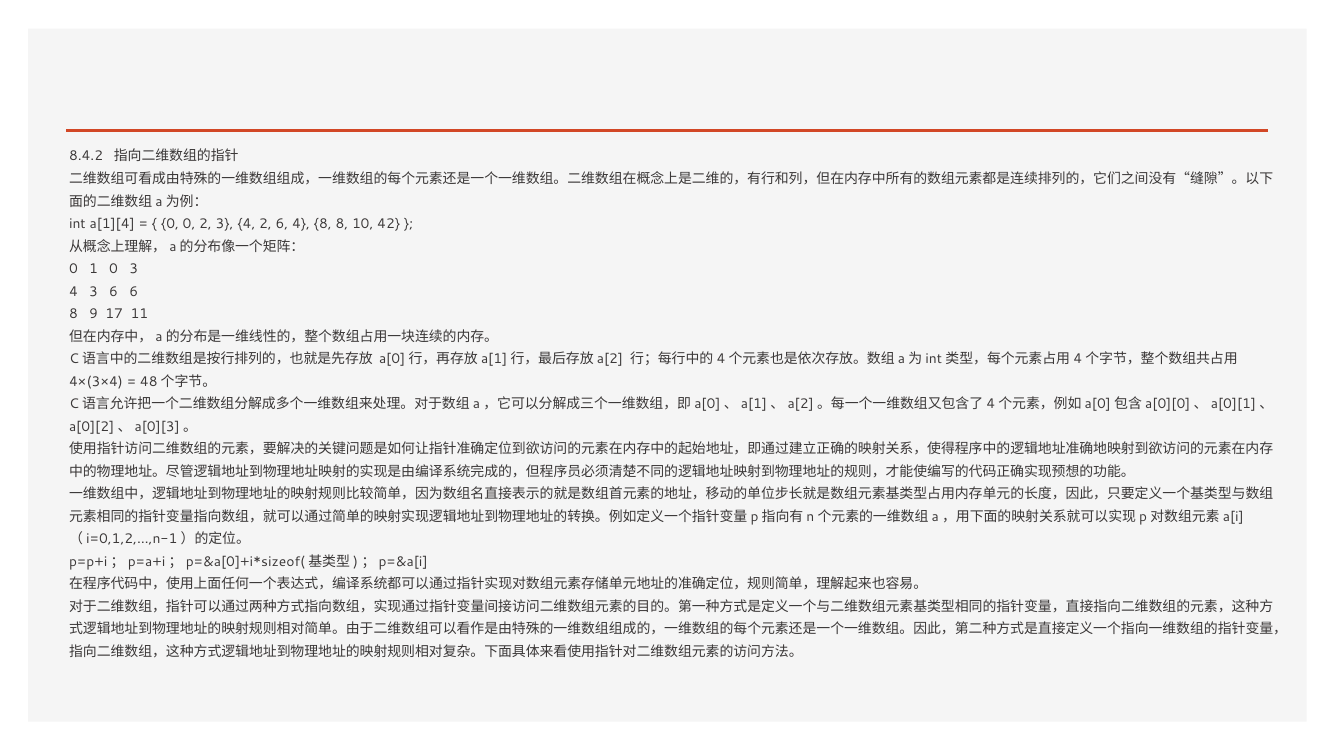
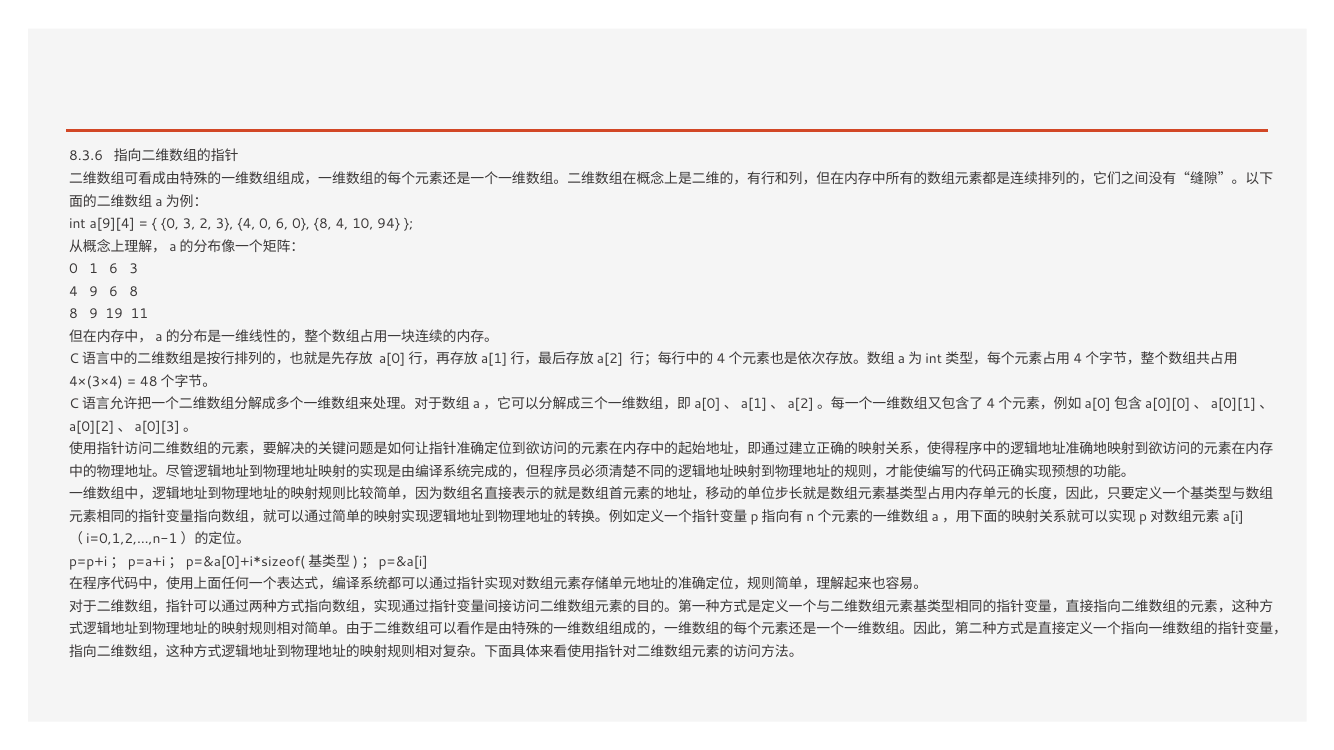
8.4.2: 8.4.2 -> 8.3.6 (86, 156)
a[1][4: a[1][4 -> a[9][4 (112, 224)
0 0: 0 -> 3 (189, 224)
4 2: 2 -> 0 (266, 224)
6 4: 4 -> 0 (301, 224)
8 8: 8 -> 4 (342, 224)
42: 42 -> 94 (389, 224)
1 0: 0 -> 6 (114, 269)
4 3: 3 -> 9 (93, 292)
6 6: 6 -> 8 (134, 292)
17: 17 -> 19 (114, 314)
